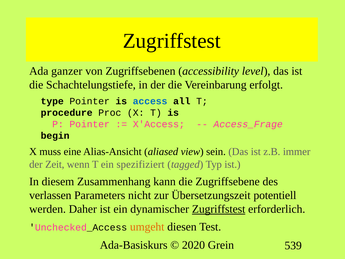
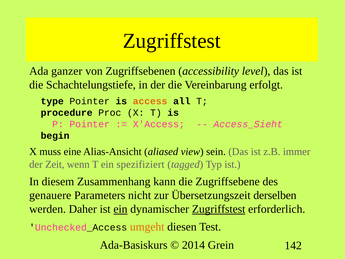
access colour: blue -> orange (150, 101)
Access_Frage: Access_Frage -> Access_Sieht (248, 124)
verlassen: verlassen -> genauere (50, 195)
potentiell: potentiell -> derselben (275, 195)
ein underline: none -> present (120, 209)
2020: 2020 -> 2014 (193, 245)
539: 539 -> 142 (293, 245)
